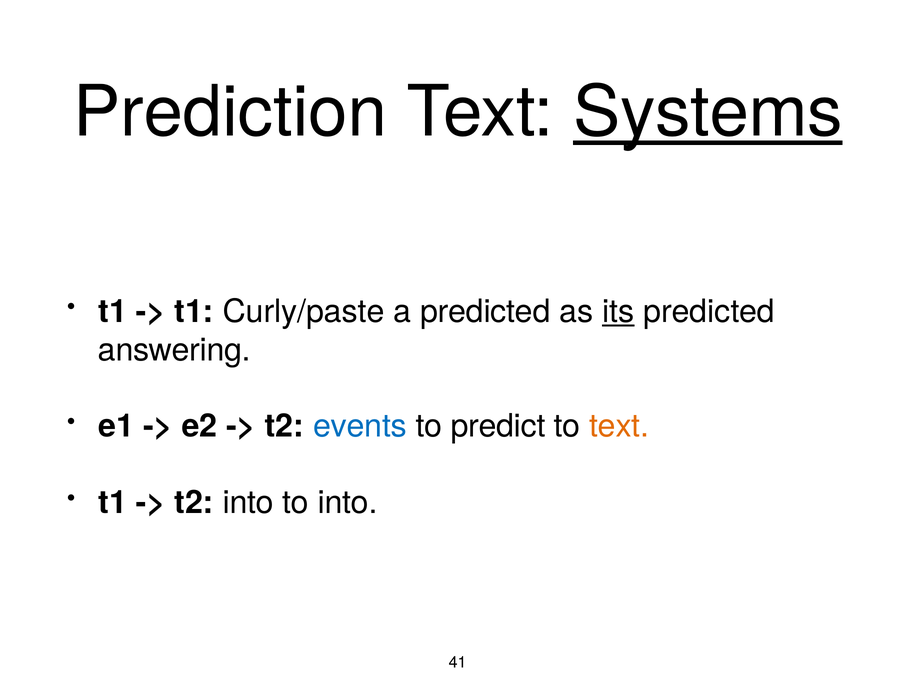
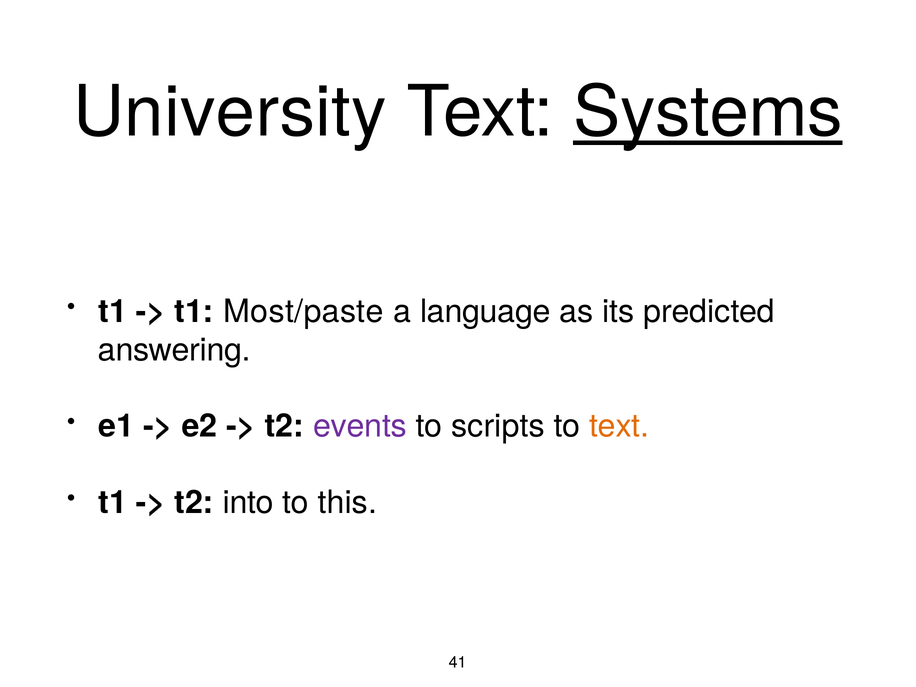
Prediction: Prediction -> University (230, 112)
Curly/paste: Curly/paste -> Most/paste (303, 311)
a predicted: predicted -> language (485, 311)
its underline: present -> none (618, 311)
events colour: blue -> purple (360, 426)
predict: predict -> scripts (498, 426)
to into: into -> this (347, 503)
